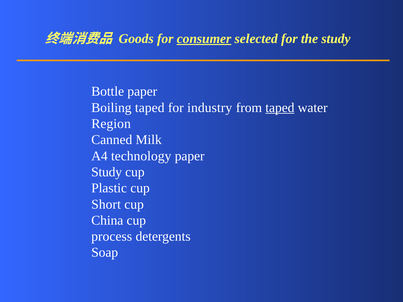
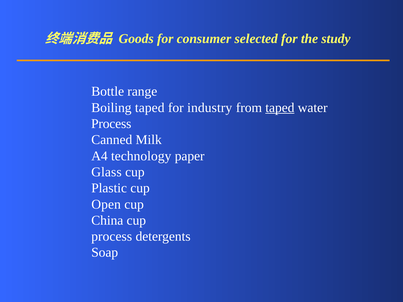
consumer underline: present -> none (204, 39)
Bottle paper: paper -> range (142, 92)
Region: Region -> Process (111, 124)
Study: Study -> Glass (106, 172)
Short: Short -> Open (106, 204)
